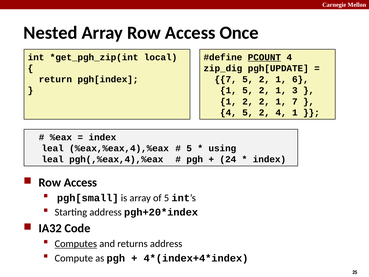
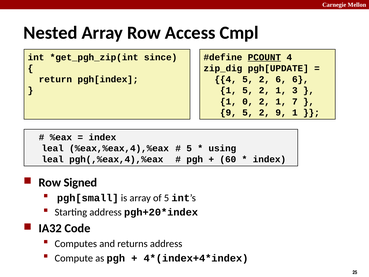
Once: Once -> Cmpl (239, 33)
local: local -> since (161, 57)
7: 7 -> 4 (226, 79)
1: 1 -> 6 (281, 79)
1 2: 2 -> 0 (248, 101)
4: 4 -> 9 (228, 113)
2 4: 4 -> 9 (281, 113)
24: 24 -> 60 (228, 159)
Access: Access -> Signed (80, 182)
Computes underline: present -> none (76, 244)
